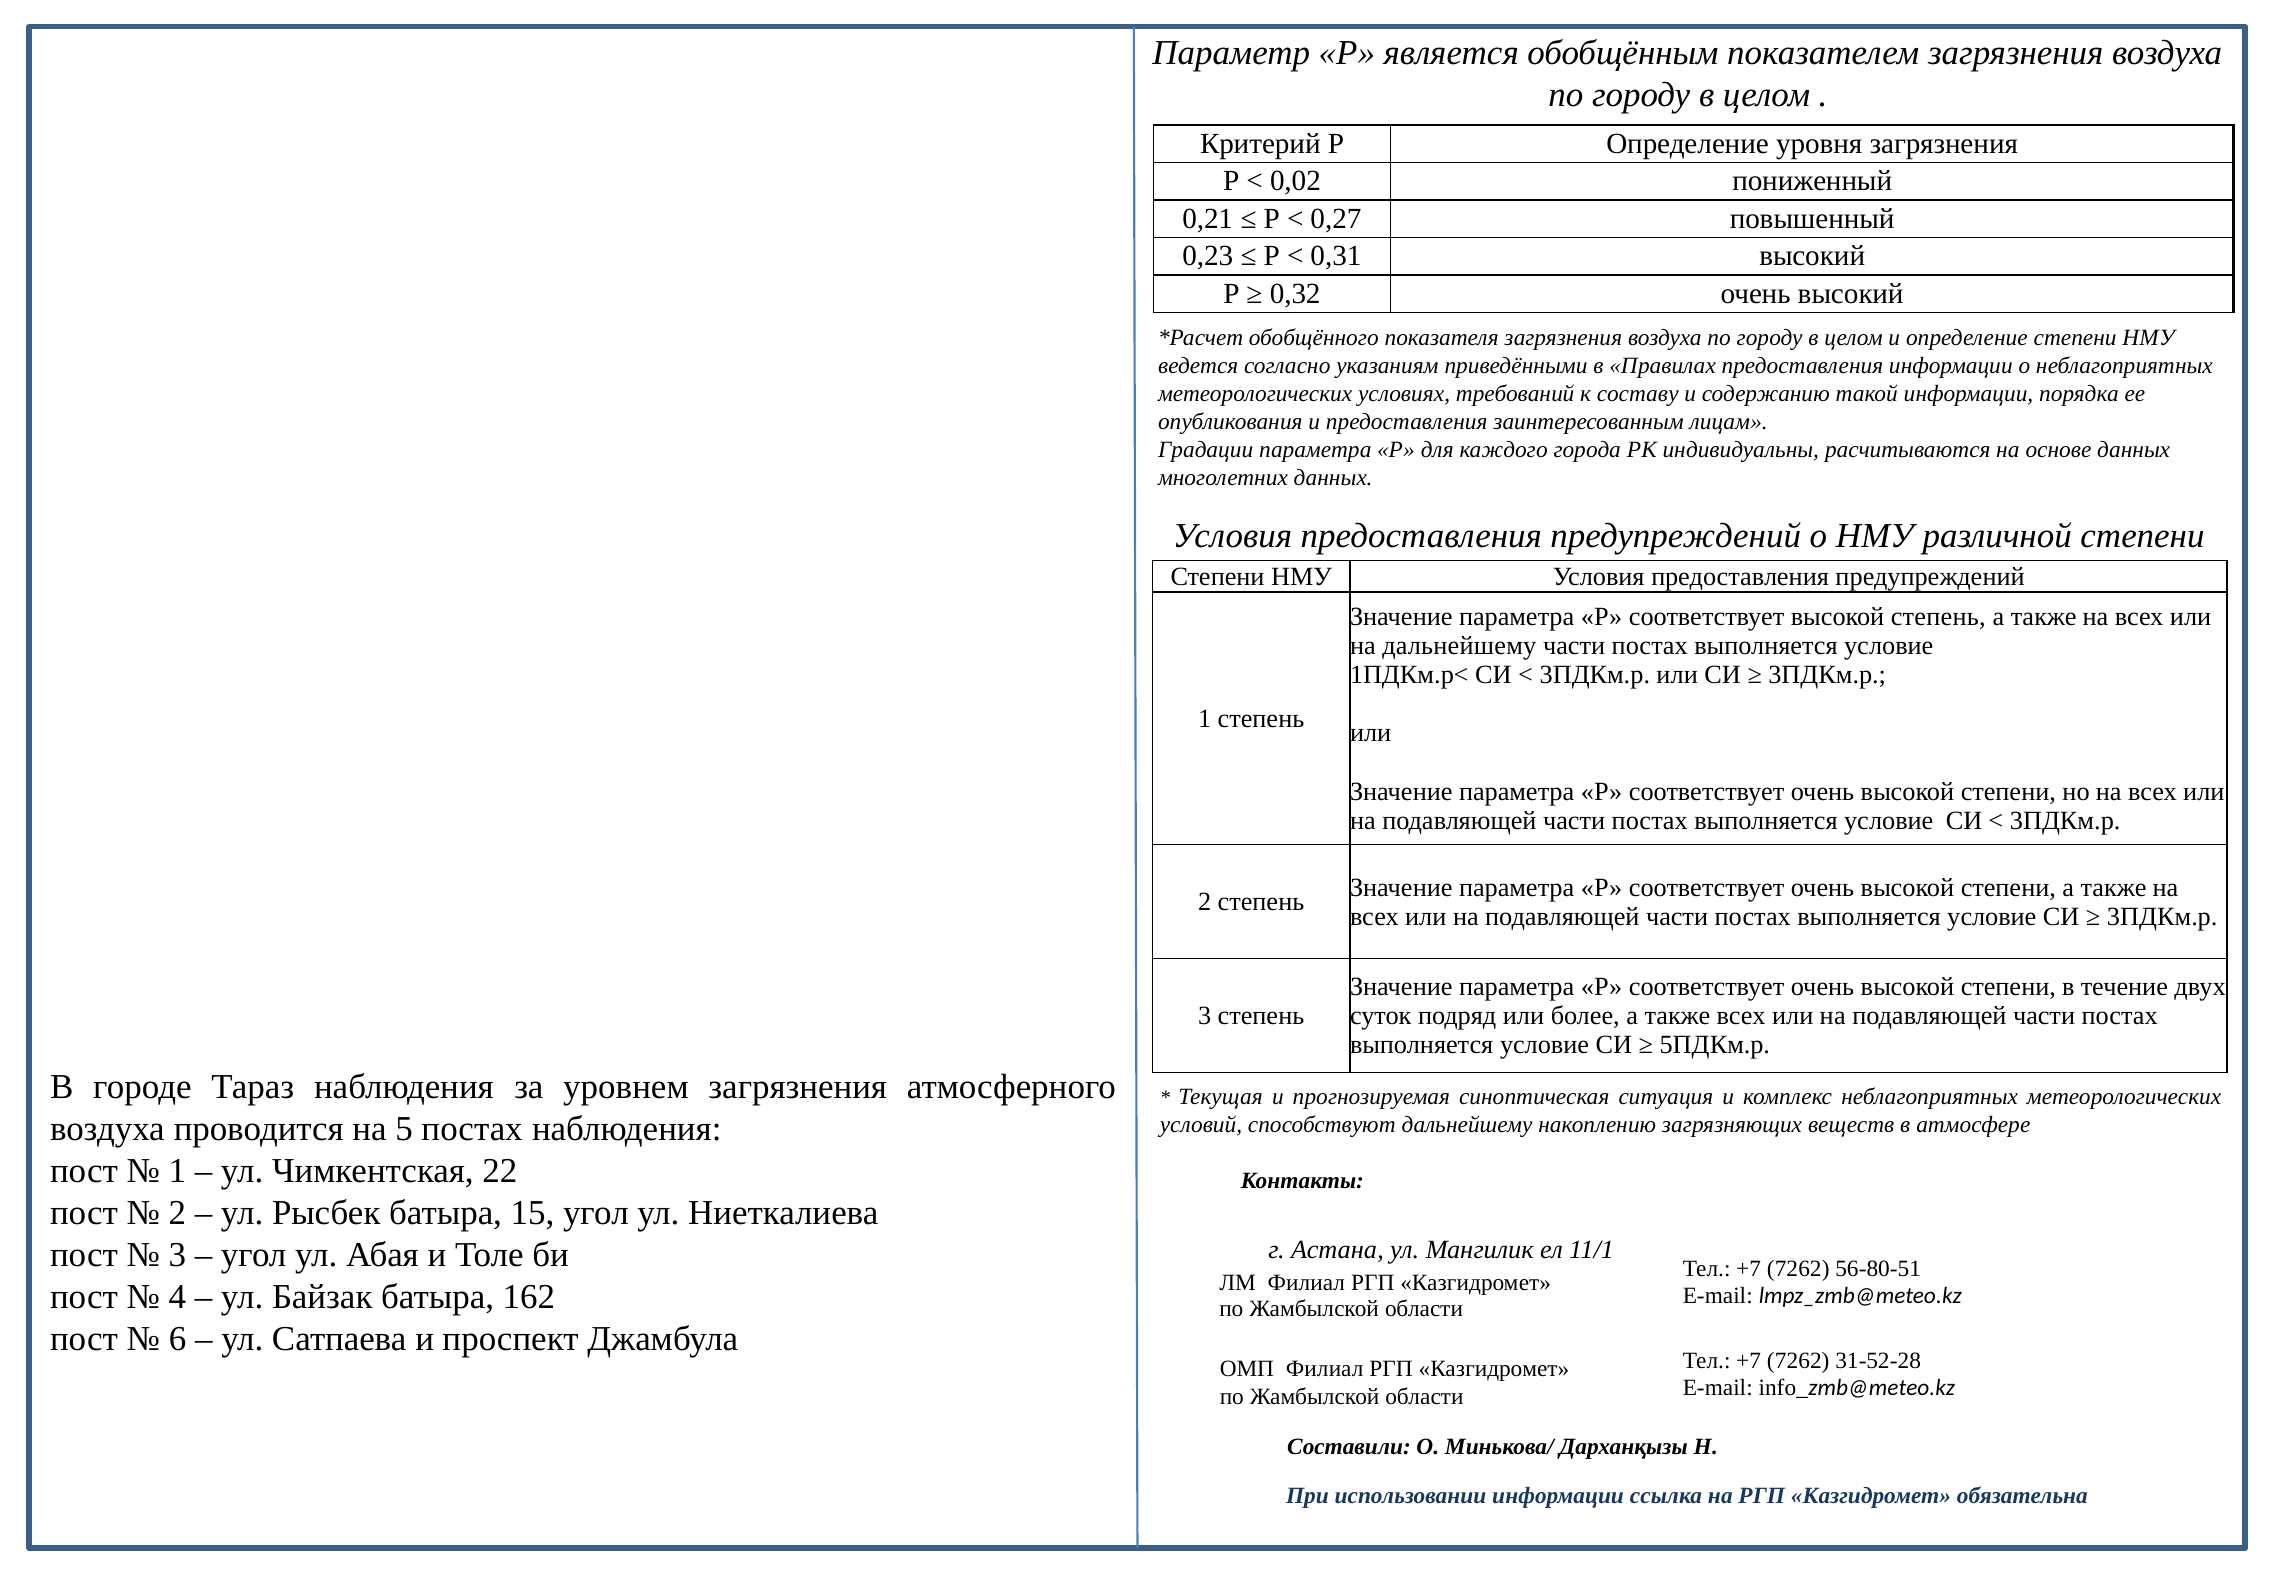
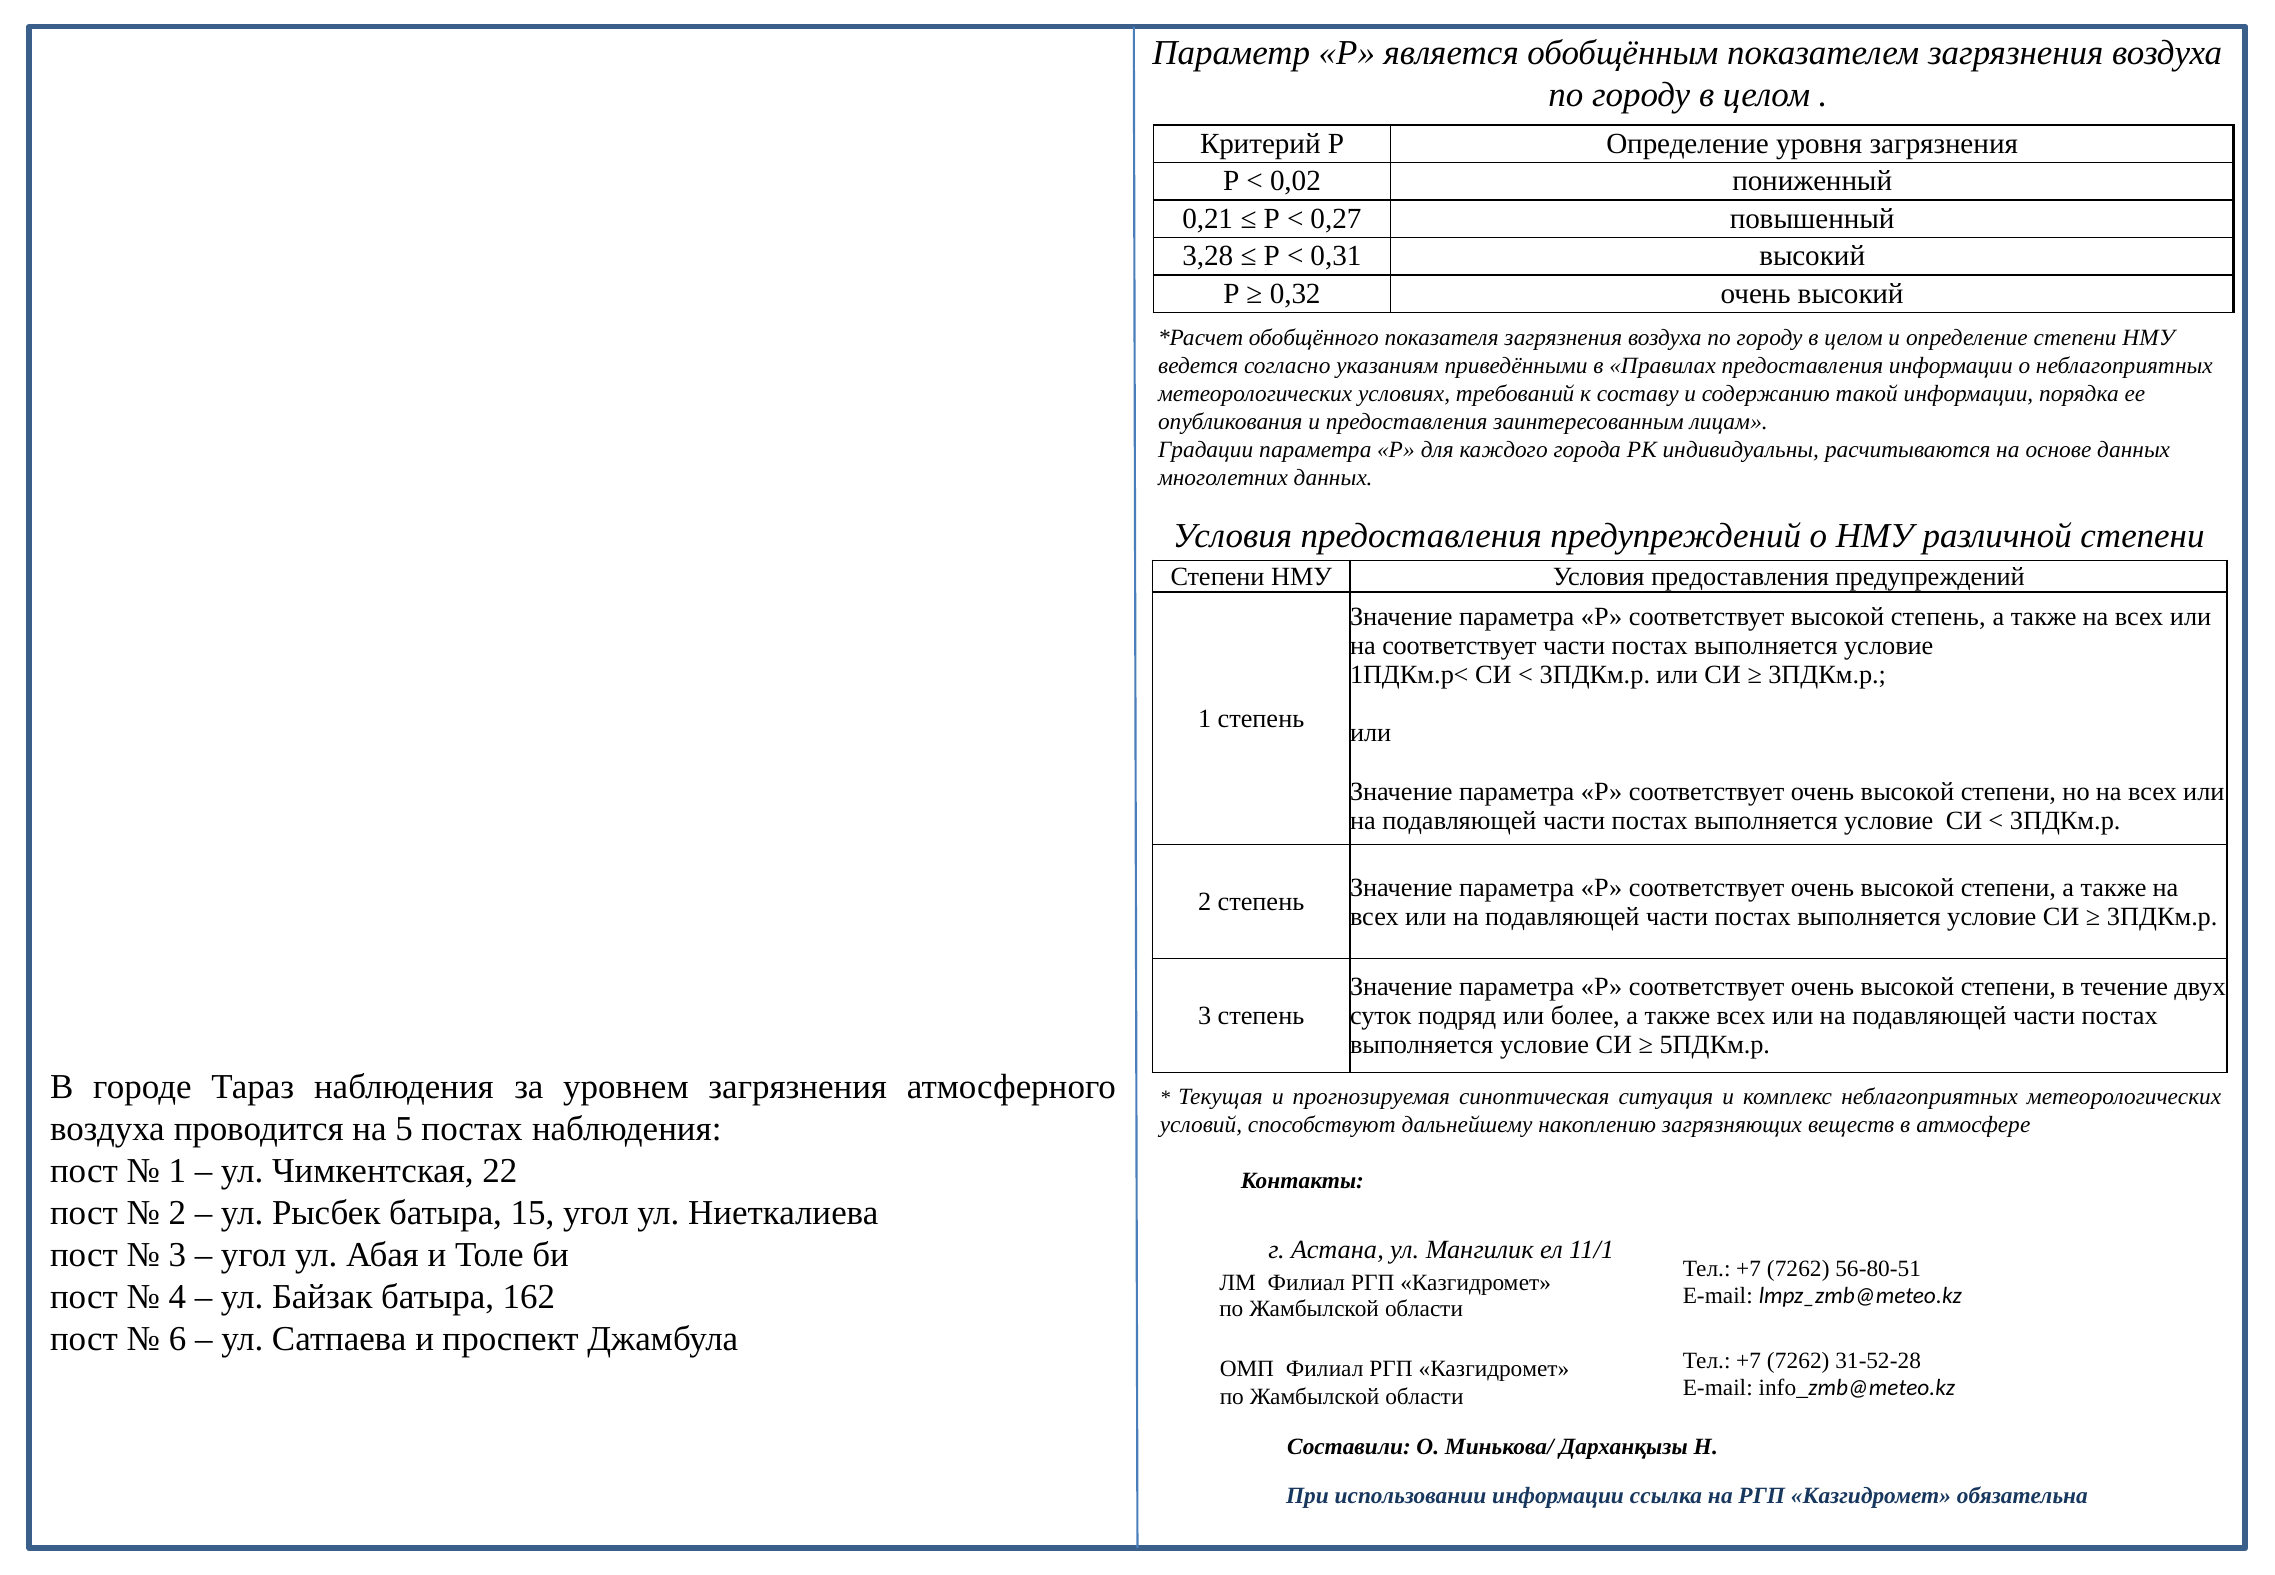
0,23: 0,23 -> 3,28 (1208, 256)
на дальнейшему: дальнейшему -> соответствует (1460, 646)
